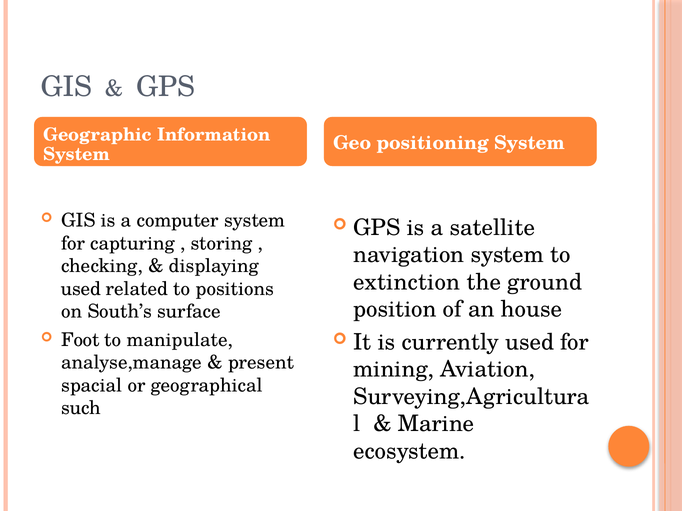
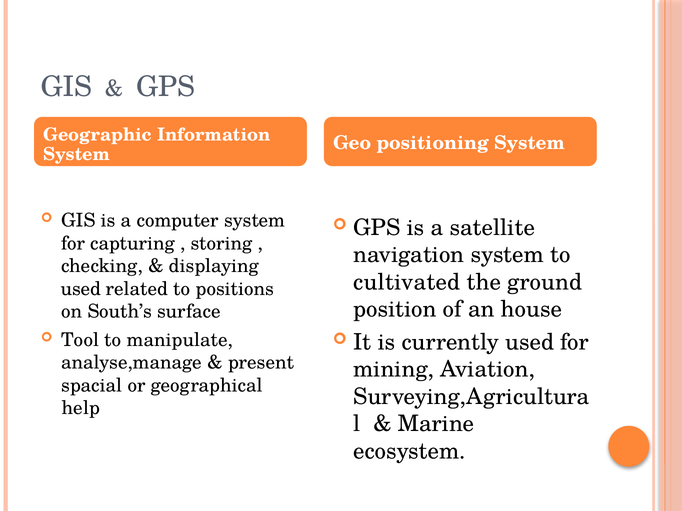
extinction: extinction -> cultivated (407, 282)
Foot: Foot -> Tool (80, 340)
such: such -> help (81, 409)
